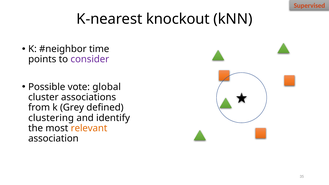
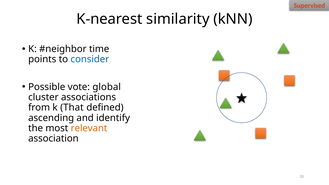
knockout: knockout -> similarity (178, 19)
consider colour: purple -> blue (90, 59)
Grey: Grey -> That (72, 108)
clustering: clustering -> ascending (51, 118)
